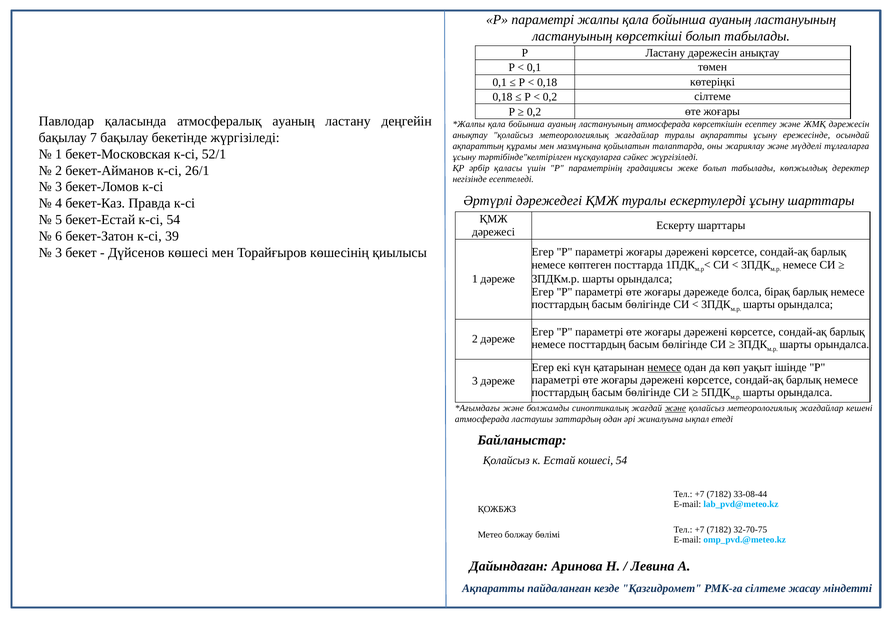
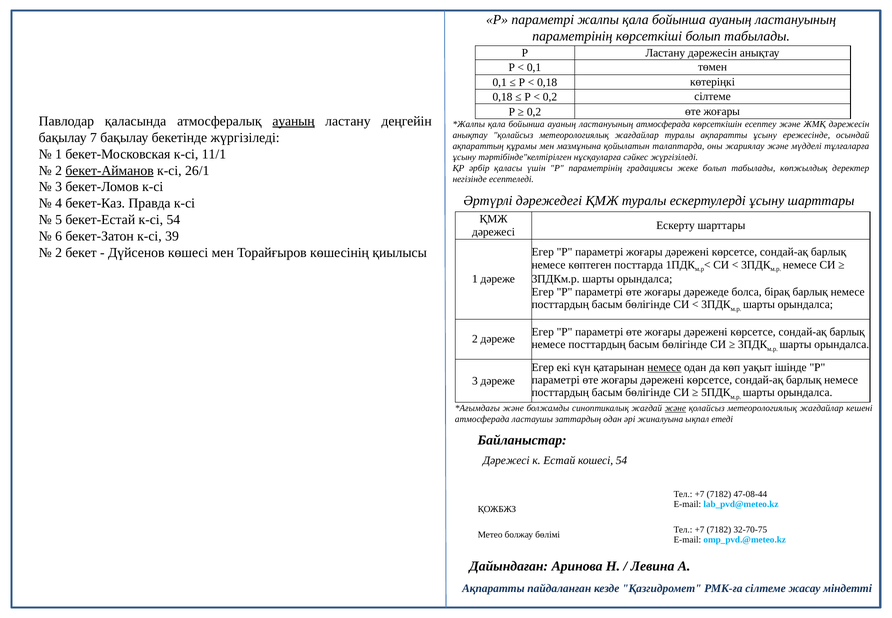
ластануының: ластануының -> параметрінің (572, 36)
ауаның underline: none -> present (294, 121)
52/1: 52/1 -> 11/1 (214, 154)
бекет-Айманов underline: none -> present (110, 170)
3: 3 -> 2 (59, 253)
Қолайсыз: Қолайсыз -> Дәрежесі (506, 460)
33-08-44: 33-08-44 -> 47-08-44 (750, 494)
